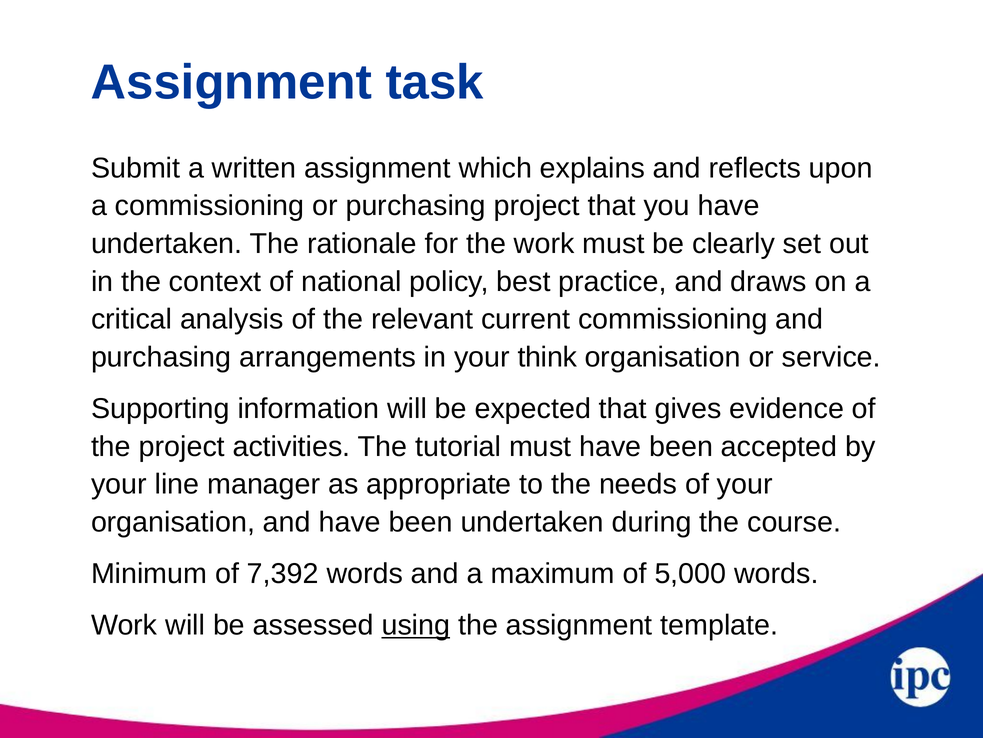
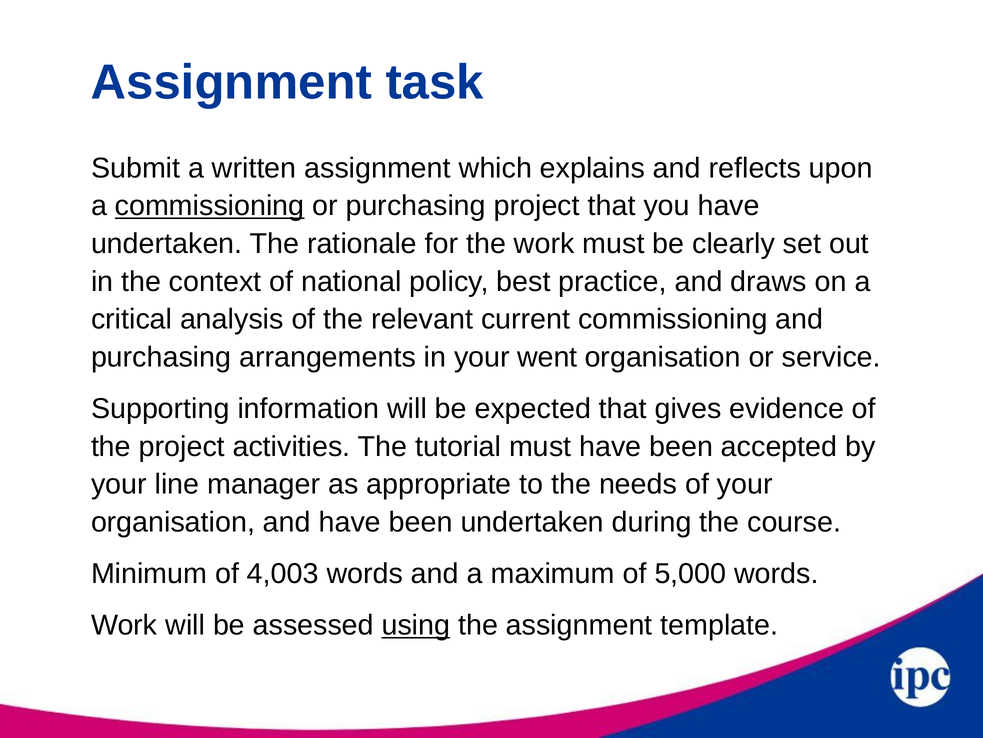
commissioning underline: none -> present (210, 206)
think: think -> went (547, 357)
7,392: 7,392 -> 4,003 (283, 573)
